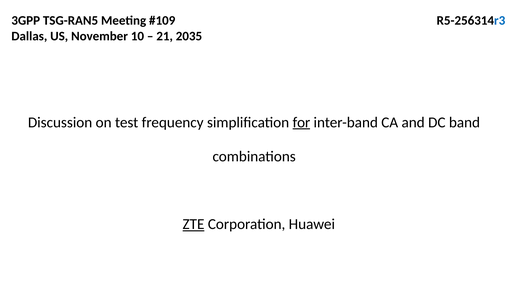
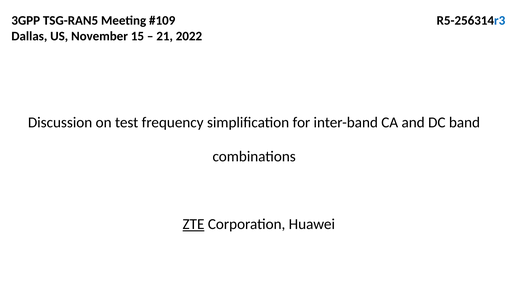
10: 10 -> 15 (137, 36)
2035: 2035 -> 2022 (189, 36)
for underline: present -> none (301, 122)
